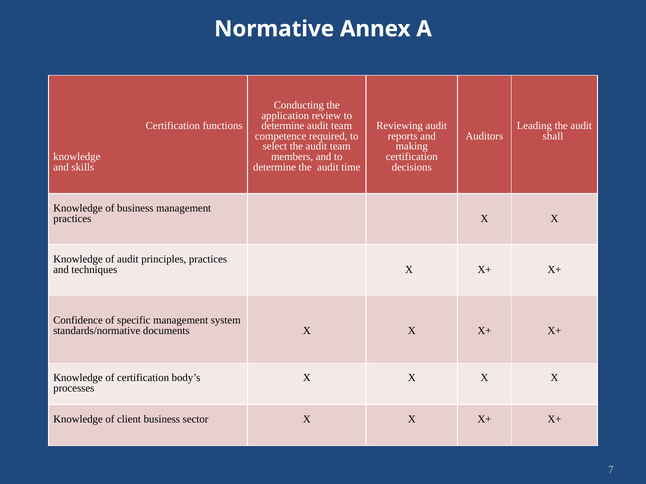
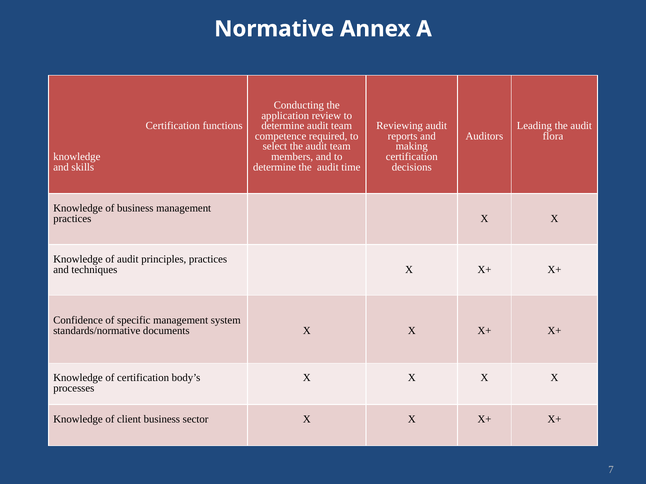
shall: shall -> flora (553, 136)
